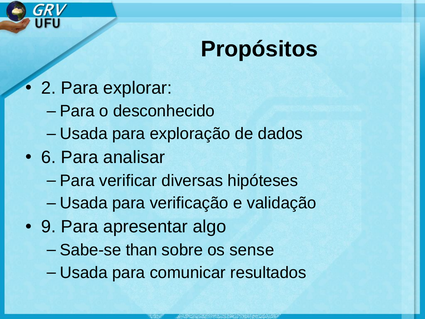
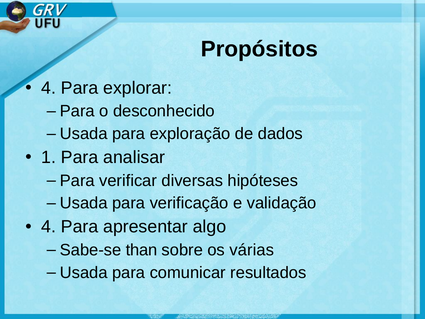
2: 2 -> 4 (49, 88)
6: 6 -> 1 (49, 157)
9: 9 -> 4 (49, 227)
sense: sense -> várias (252, 250)
